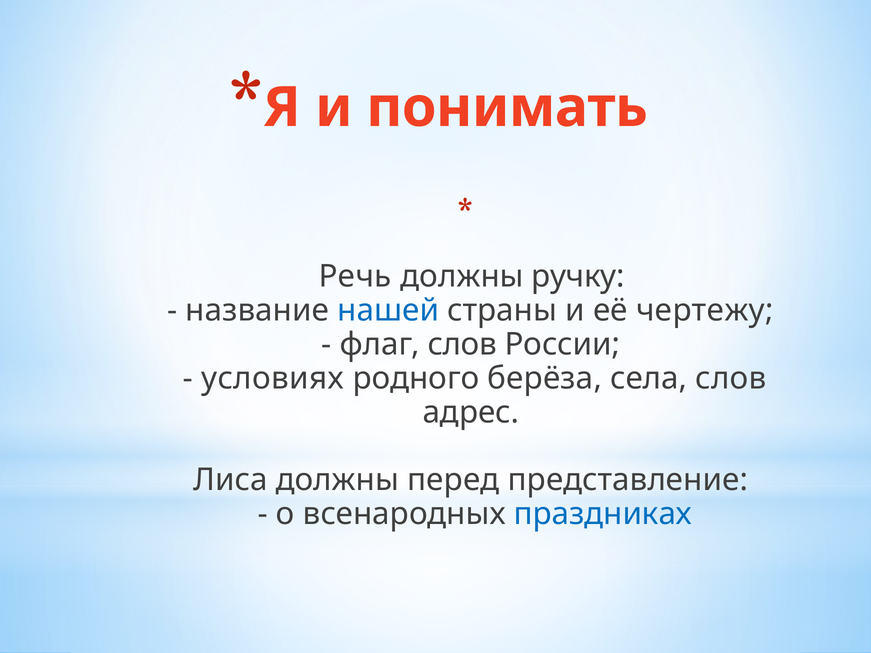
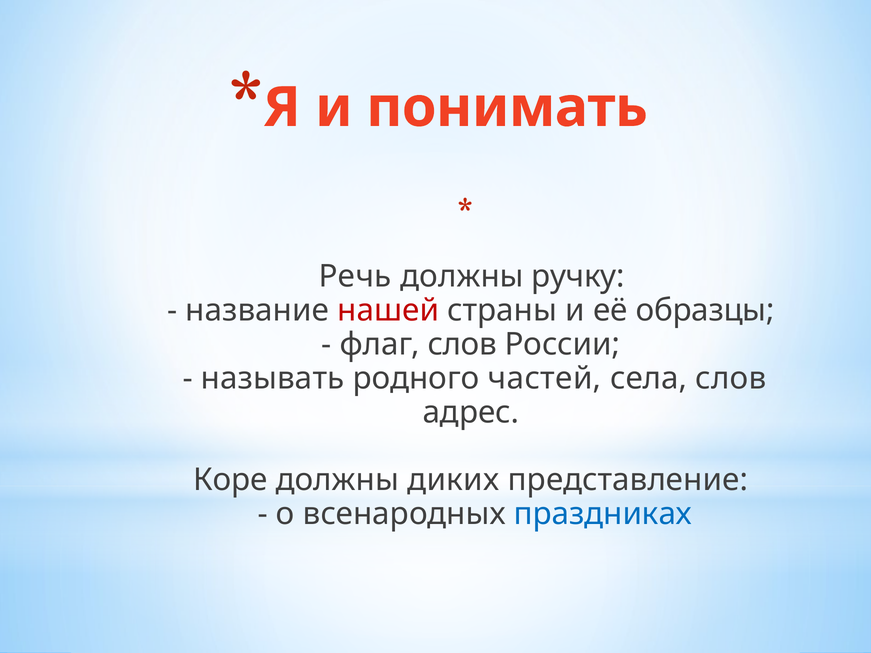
нашей colour: blue -> red (388, 311)
чертежу: чертежу -> образцы (705, 311)
условиях: условиях -> называть (273, 378)
берёза: берёза -> частей (545, 378)
Лиса: Лиса -> Коре (231, 480)
перед: перед -> диких (453, 480)
